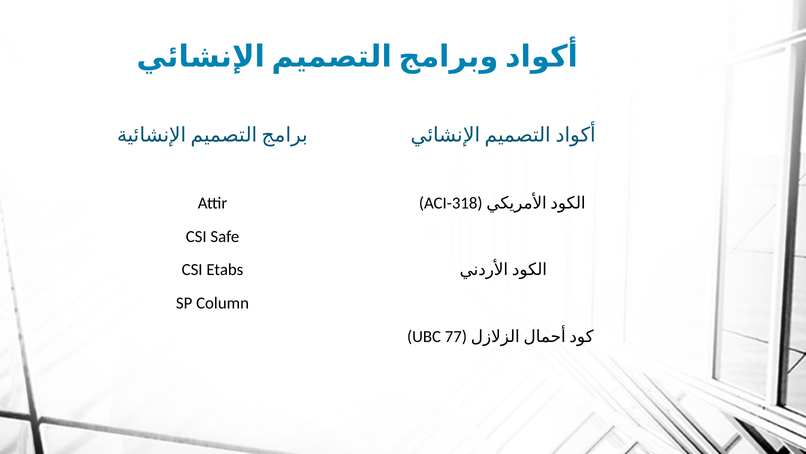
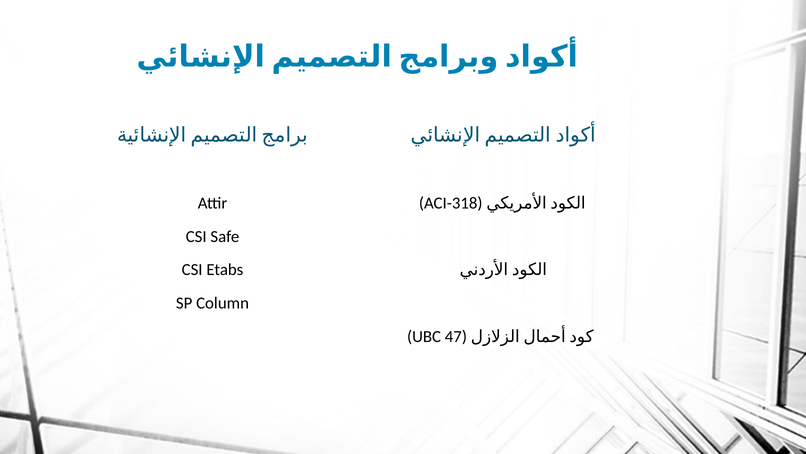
77: 77 -> 47 (453, 336)
